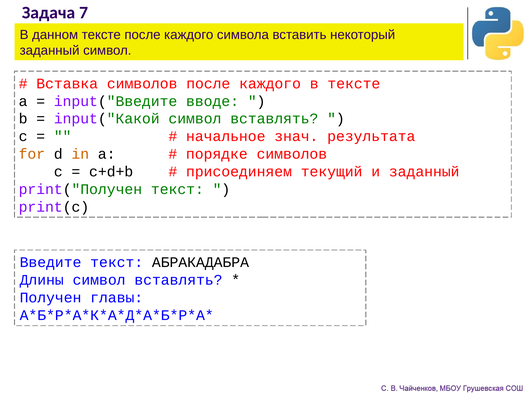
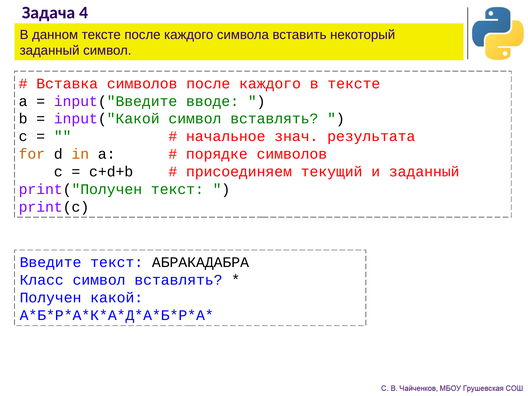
7: 7 -> 4 (84, 13)
Длины: Длины -> Класс (42, 280)
главы: главы -> какой (117, 298)
